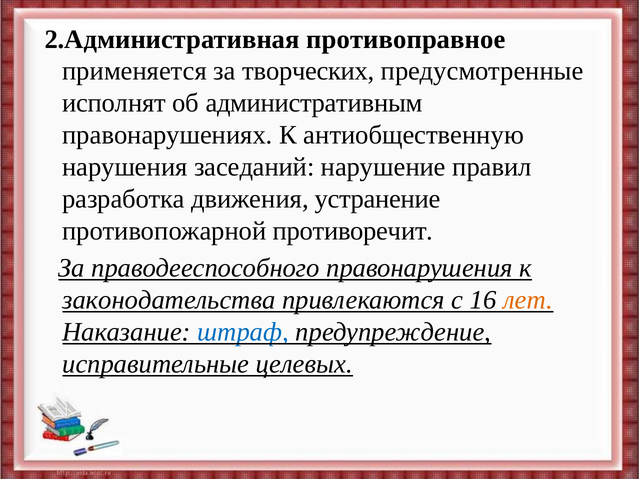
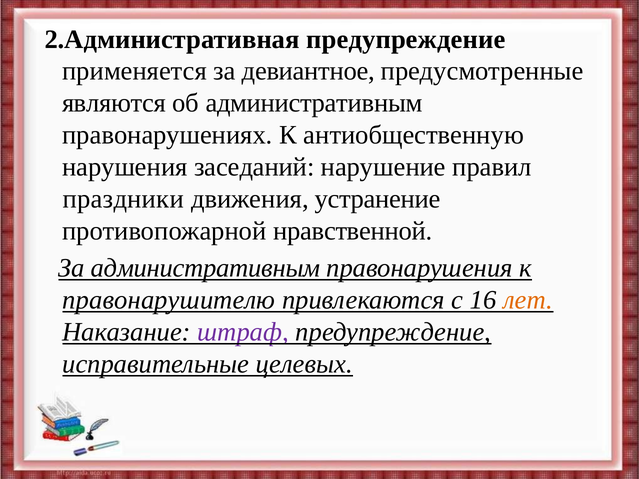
2.Административная противоправное: противоправное -> предупреждение (406, 39)
творческих: творческих -> девиантное (308, 71)
исполнят: исполнят -> являются (114, 103)
разработка: разработка -> праздники (123, 199)
противоречит: противоречит -> нравственной (353, 231)
За праводееспособного: праводееспособного -> административным (206, 268)
законодательства: законодательства -> правонарушителю (169, 300)
штраф colour: blue -> purple (243, 332)
